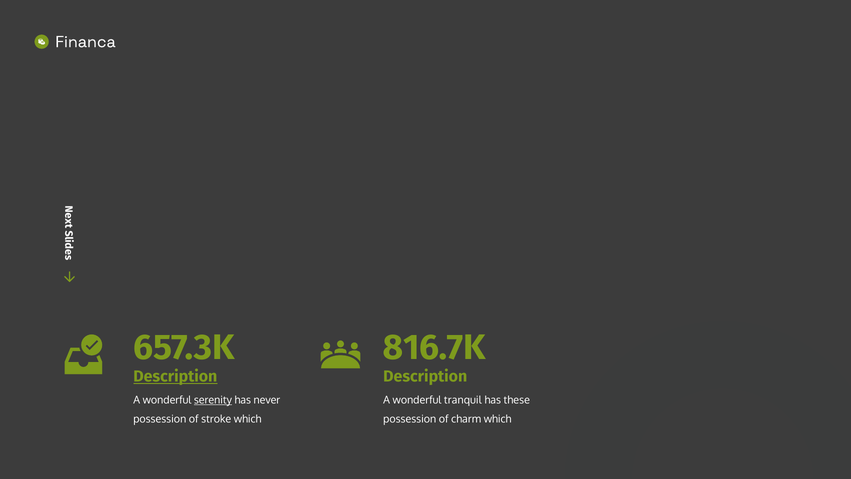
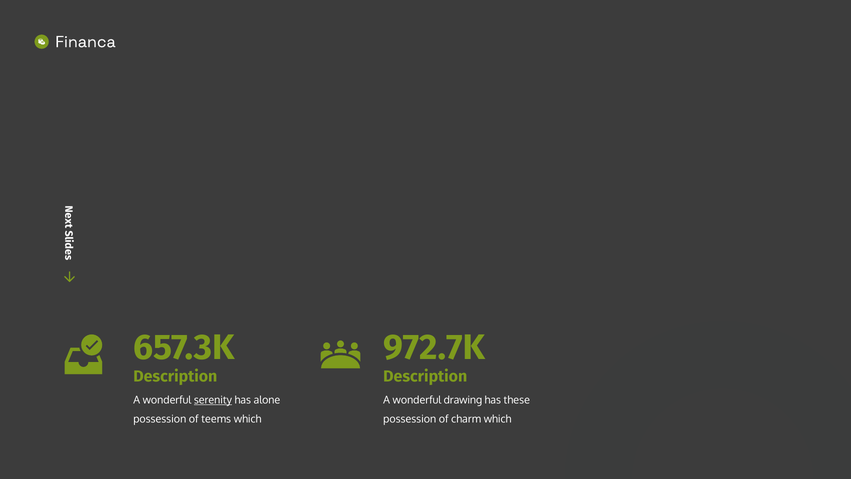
816.7K: 816.7K -> 972.7K (434, 347)
Description underline: present -> none (175, 376)
never: never -> alone (267, 400)
tranquil: tranquil -> drawing (463, 400)
stroke: stroke -> teems (216, 419)
